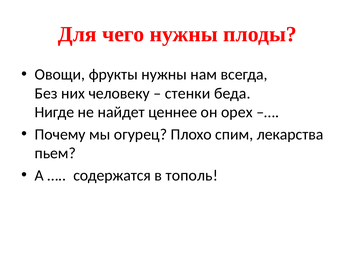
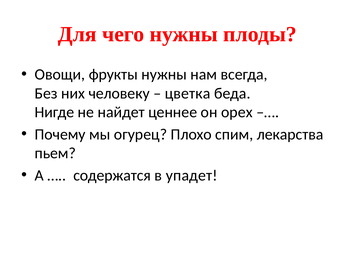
стенки: стенки -> цветка (188, 93)
тополь: тополь -> упадет (192, 175)
